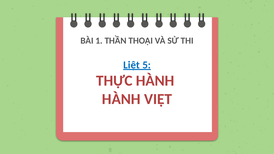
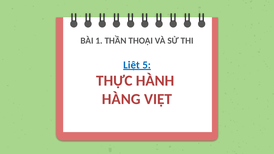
HÀNH: HÀNH -> HÀNG (121, 99)
